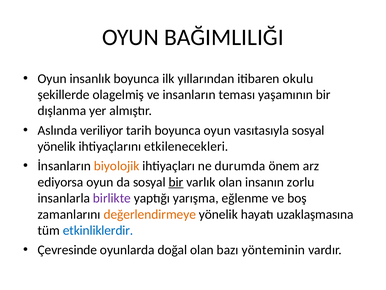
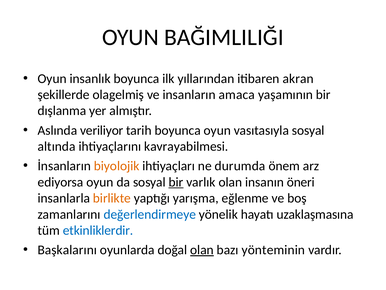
okulu: okulu -> akran (298, 78)
teması: teması -> amaca (237, 95)
yönelik: yönelik -> altında (57, 146)
etkilenecekleri: etkilenecekleri -> kavrayabilmesi (186, 146)
zorlu: zorlu -> öneri (301, 182)
birlikte colour: purple -> orange (112, 198)
değerlendirmeye colour: orange -> blue (150, 214)
Çevresinde: Çevresinde -> Başkalarını (67, 250)
olan underline: none -> present (202, 250)
